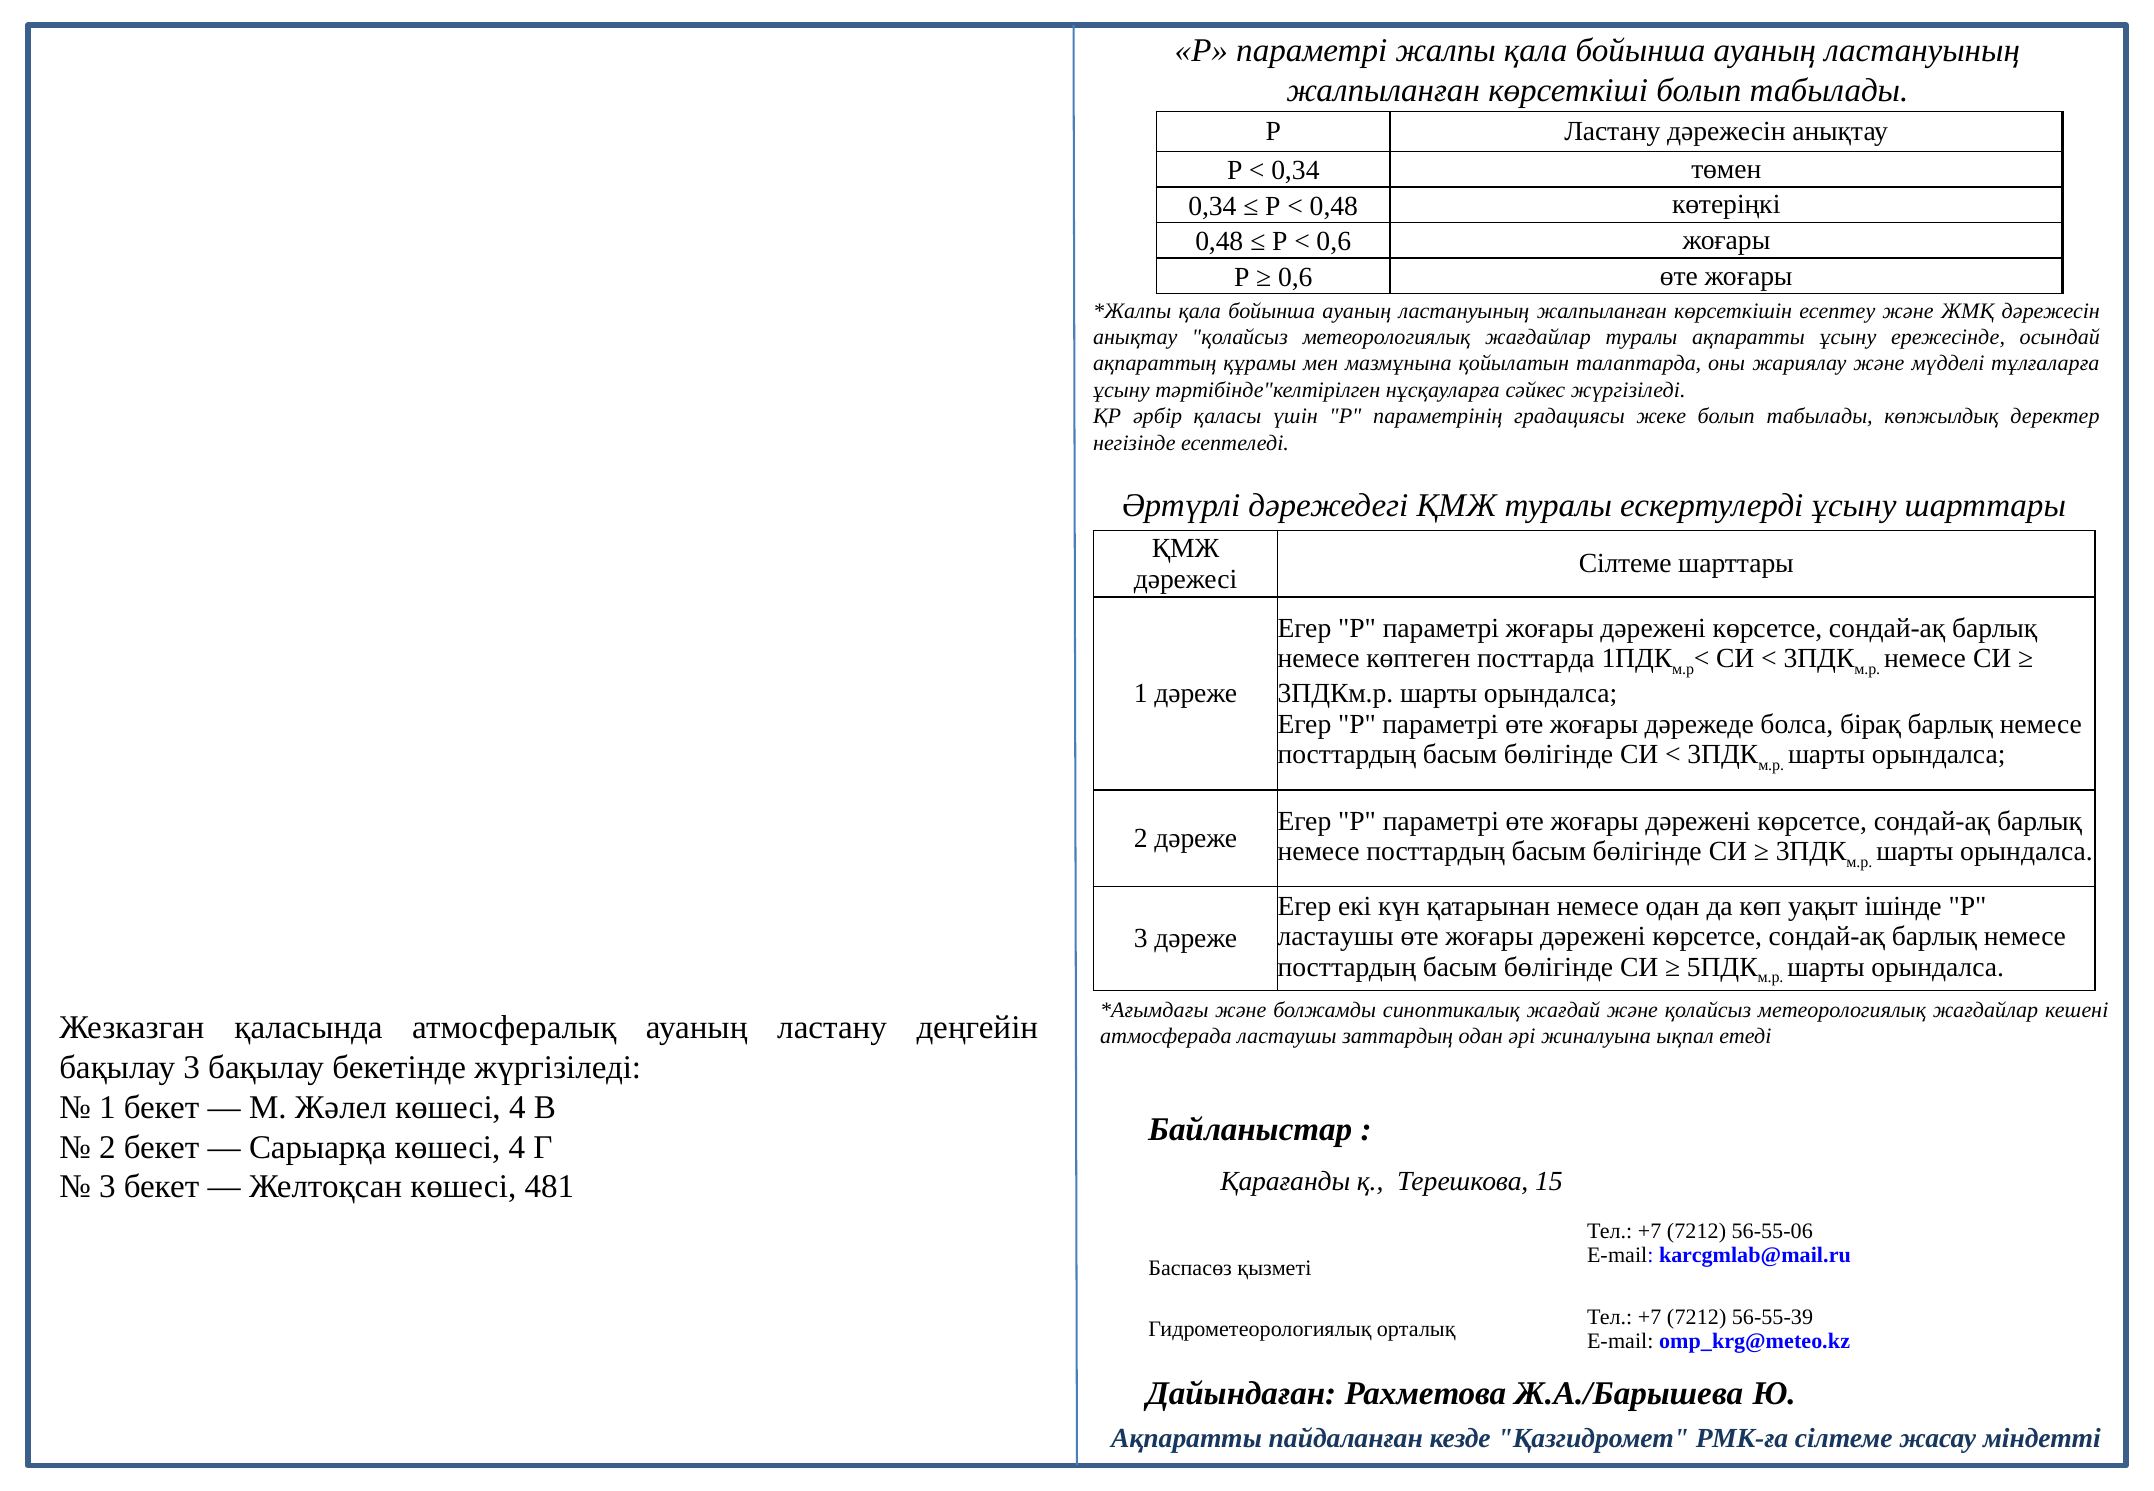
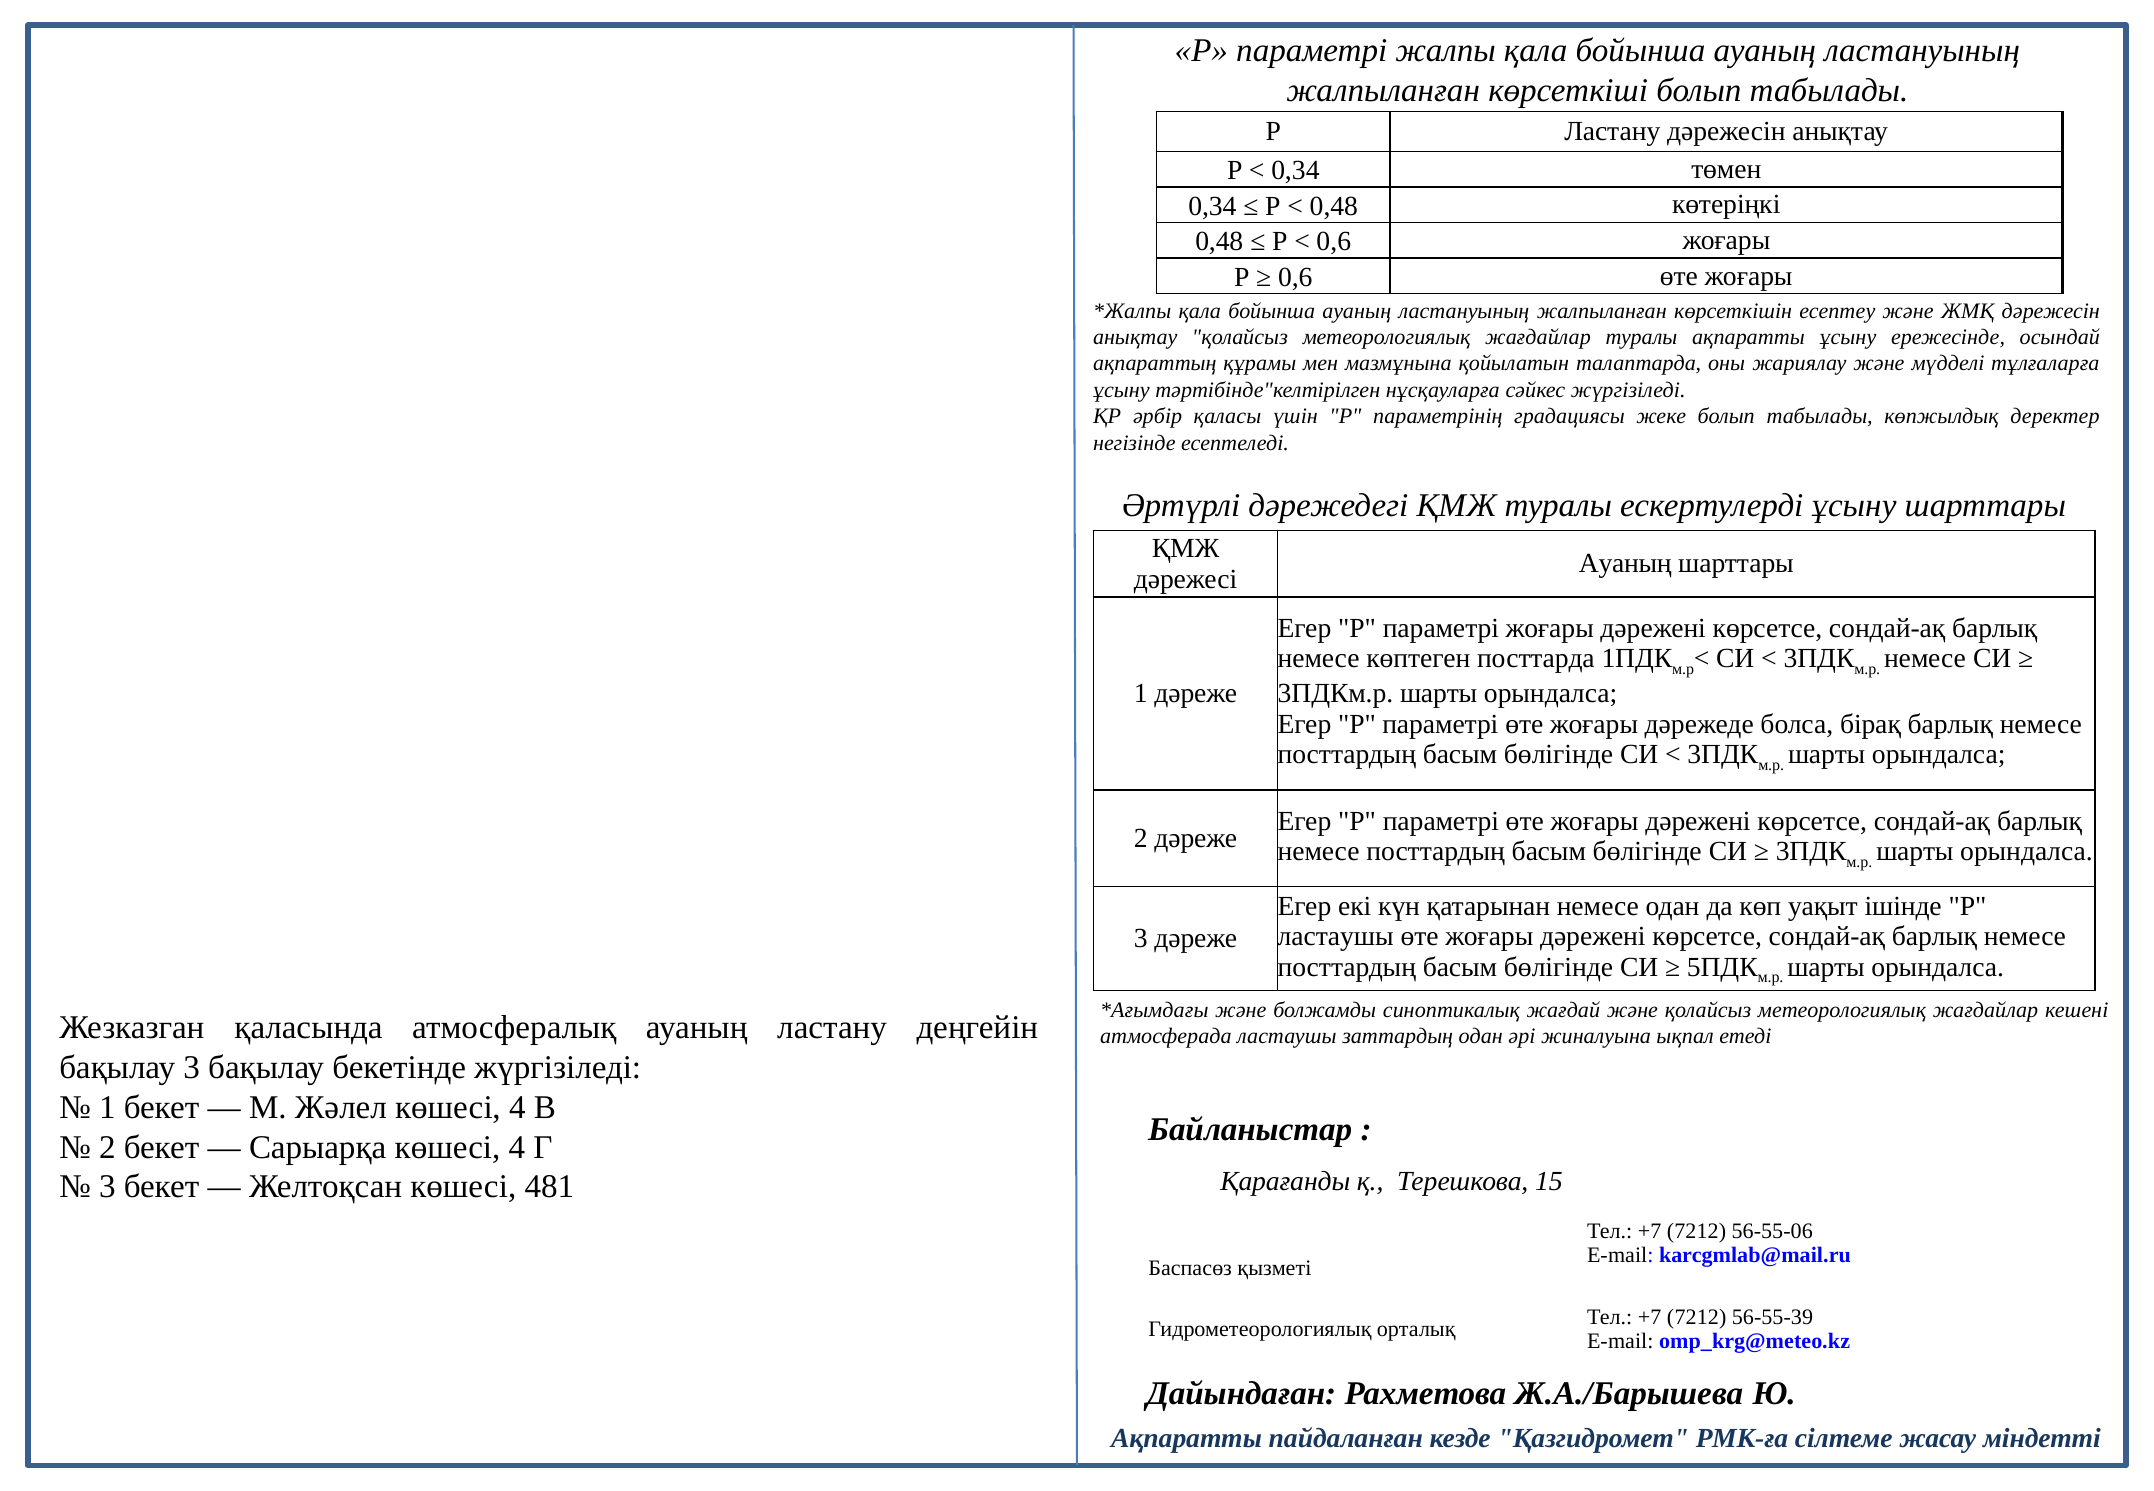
Сілтеме: Сілтеме -> Ауаның (1625, 564)
